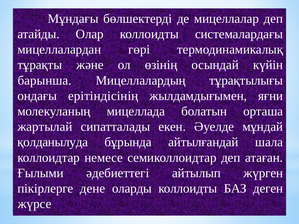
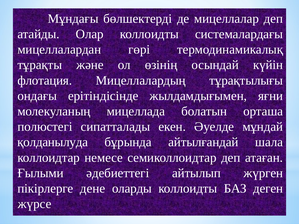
барынша: барынша -> флотация (45, 80)
ерітіндісінің: ерітіндісінің -> ерітіндісінде (103, 96)
жартылай: жартылай -> полюстегі (45, 127)
